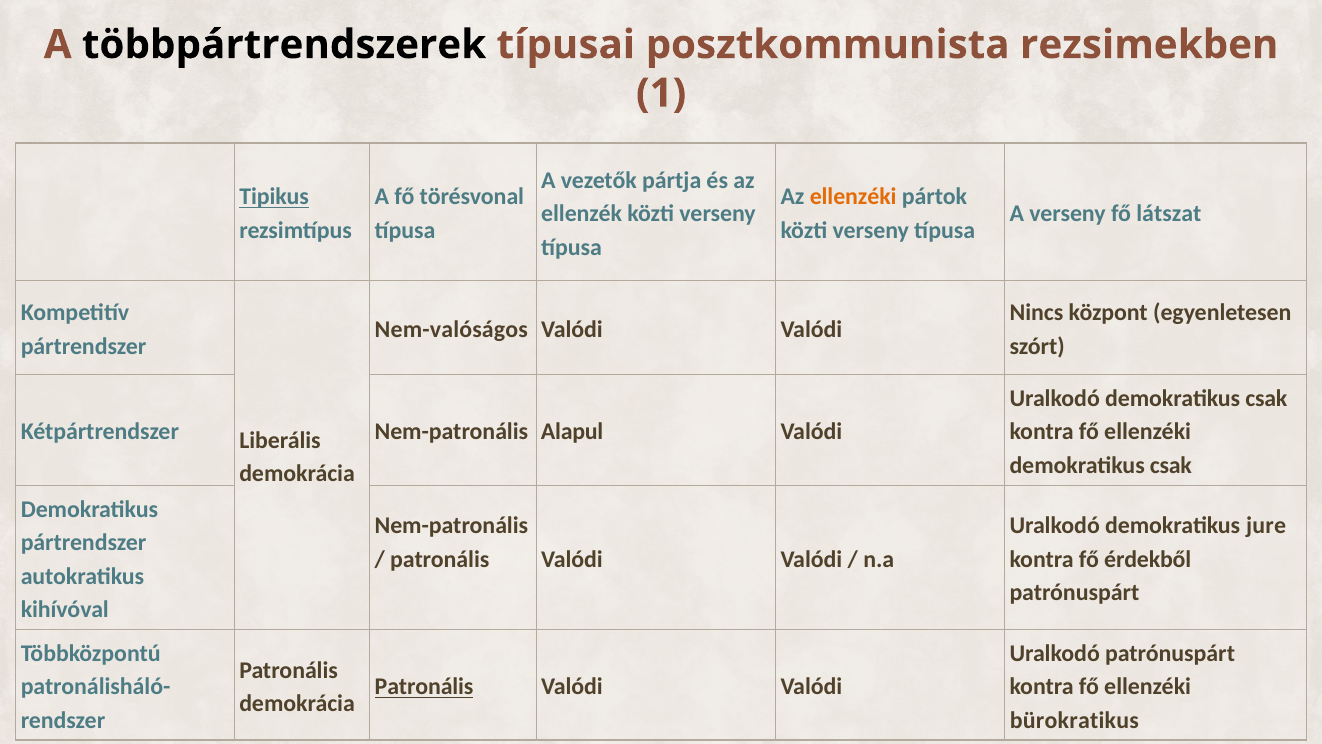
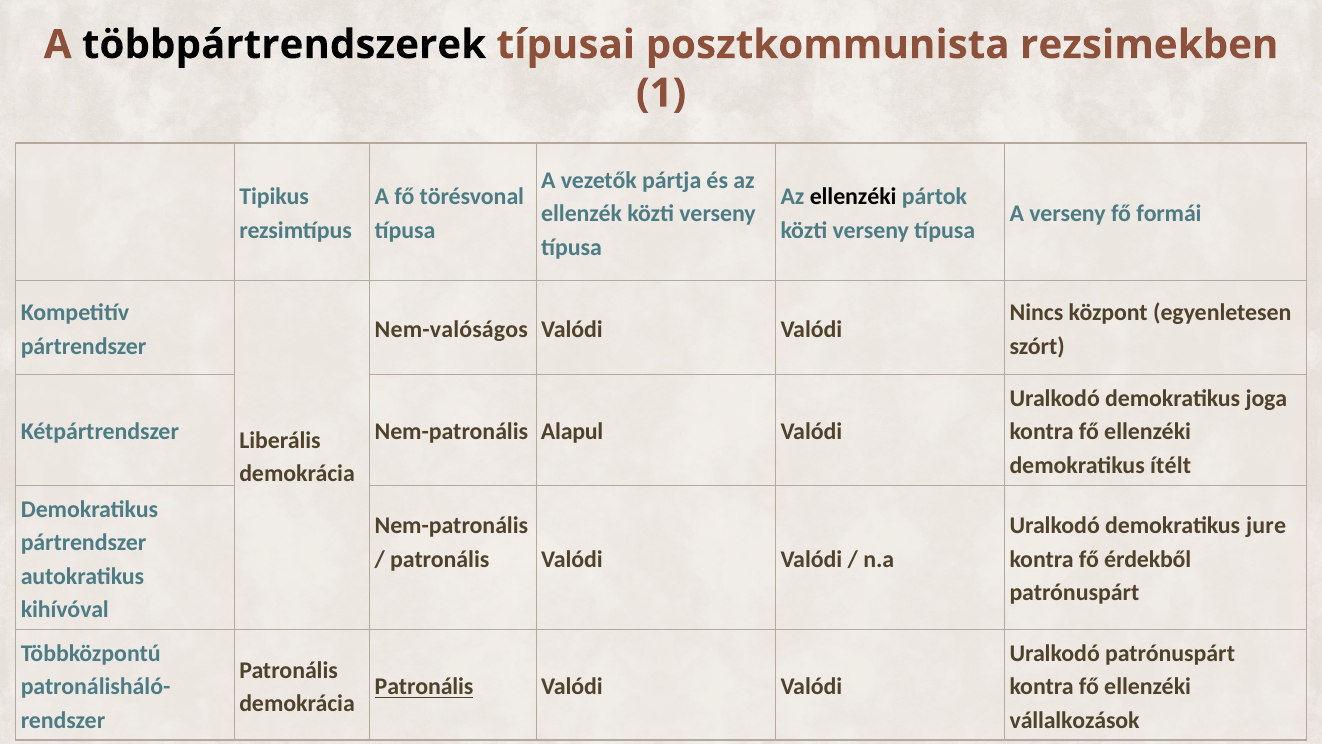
Tipikus underline: present -> none (274, 197)
ellenzéki colour: orange -> black (853, 197)
látszat: látszat -> formái (1169, 214)
Uralkodó demokratikus csak: csak -> joga (1266, 398)
csak: csak -> ítélt (1171, 465)
bürokratikus: bürokratikus -> vállalkozások (1075, 720)
